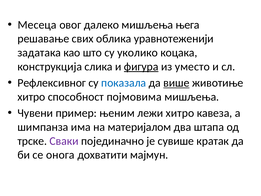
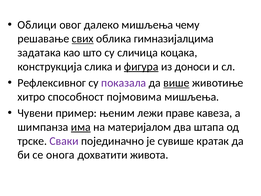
Месеца: Месеца -> Облици (37, 25)
њега: њега -> чему (188, 25)
свих underline: none -> present (83, 39)
уравнотеженији: уравнотеженији -> гимназијалцима (174, 39)
уколико: уколико -> сличица (138, 53)
уместо: уместо -> доноси (192, 67)
показала colour: blue -> purple (124, 83)
лежи хитро: хитро -> праве (180, 113)
има underline: none -> present (81, 127)
мајмун: мајмун -> живота (149, 155)
